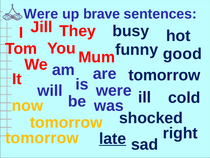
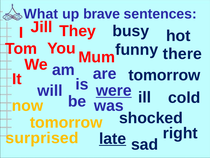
Were: Were -> What (41, 14)
good: good -> there (182, 54)
were underline: none -> present (114, 90)
tomorrow: tomorrow -> surprised (42, 138)
